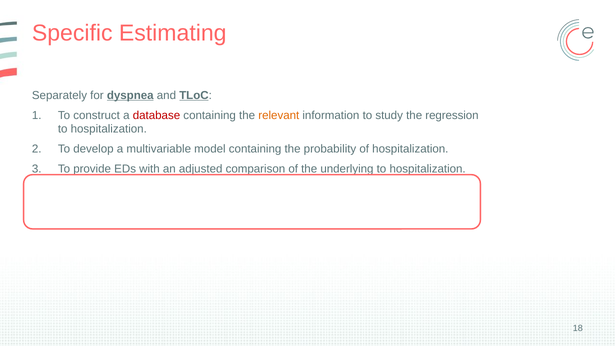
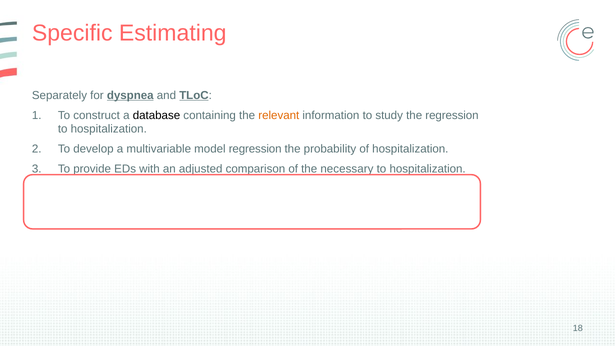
database colour: red -> black (156, 115)
model containing: containing -> regression (255, 149)
underlying: underlying -> necessary (347, 169)
